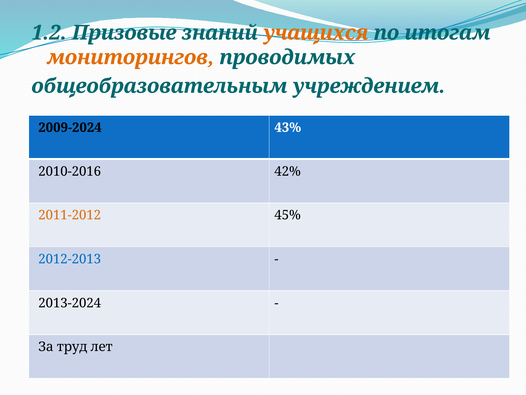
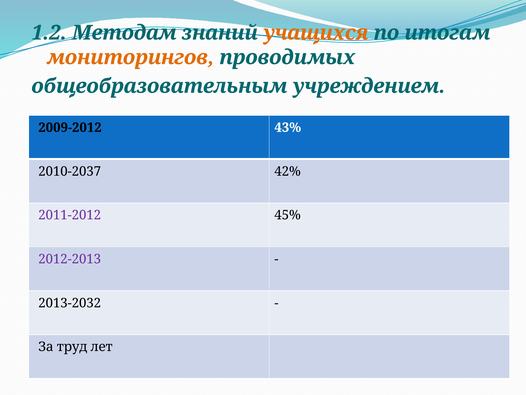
Призовые: Призовые -> Методам (124, 33)
2009-2024: 2009-2024 -> 2009-2012 (70, 127)
2010-2016: 2010-2016 -> 2010-2037 (70, 171)
2011-2012 colour: orange -> purple (70, 215)
2012-2013 colour: blue -> purple (70, 259)
2013-2024: 2013-2024 -> 2013-2032 (70, 303)
